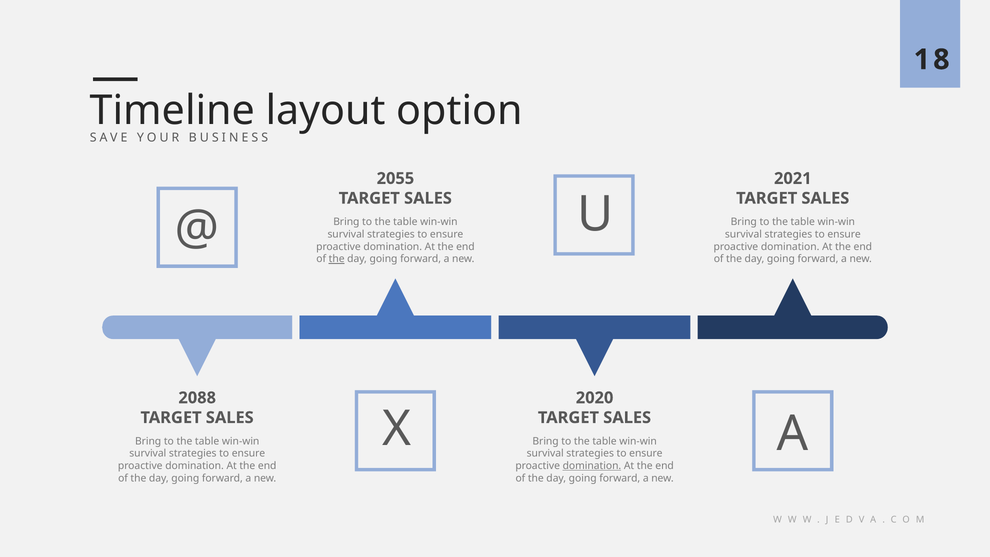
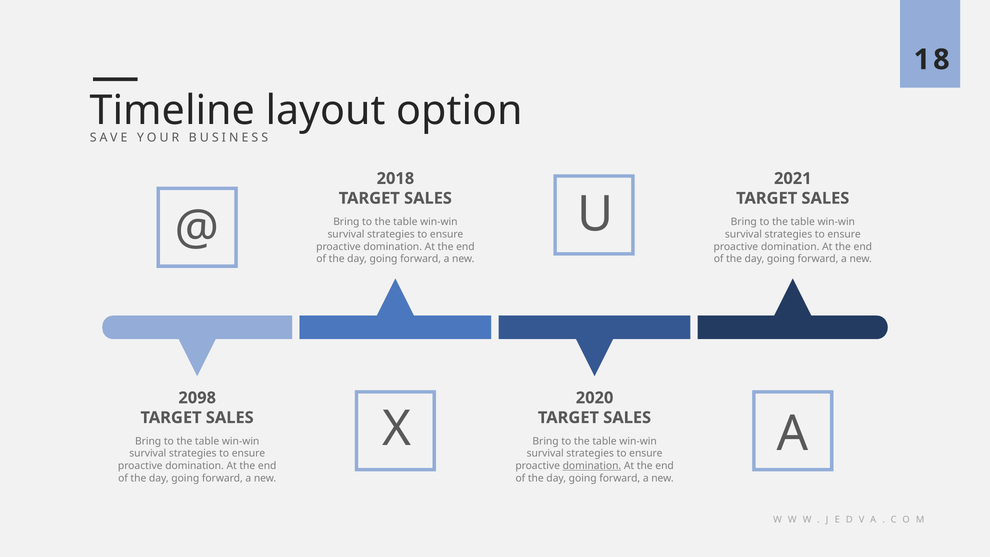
2055: 2055 -> 2018 (395, 178)
the underline: present -> none (337, 259)
2088: 2088 -> 2098 (197, 398)
